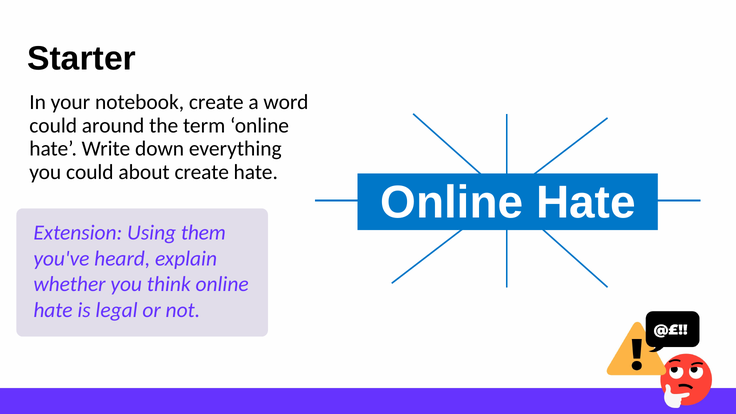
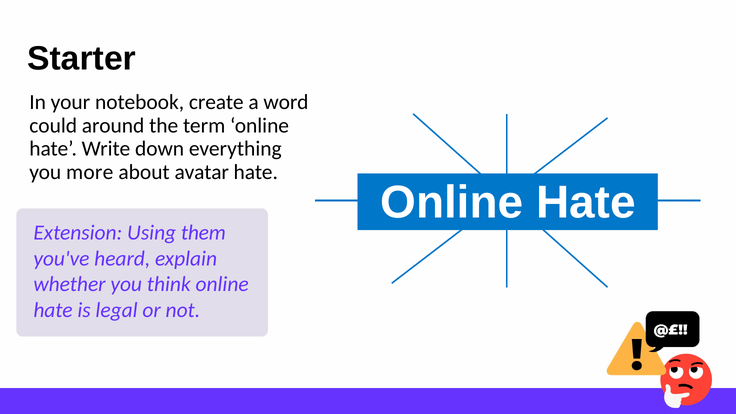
you could: could -> more (90, 172)
about create: create -> avatar (202, 172)
